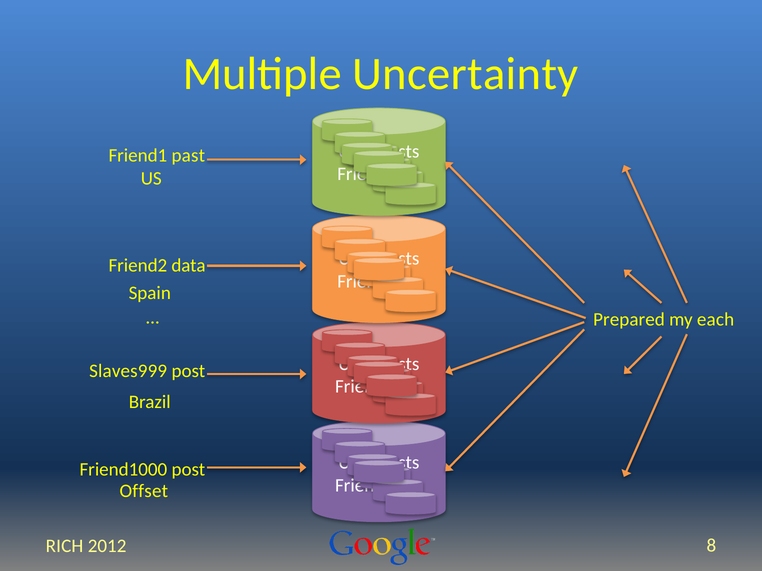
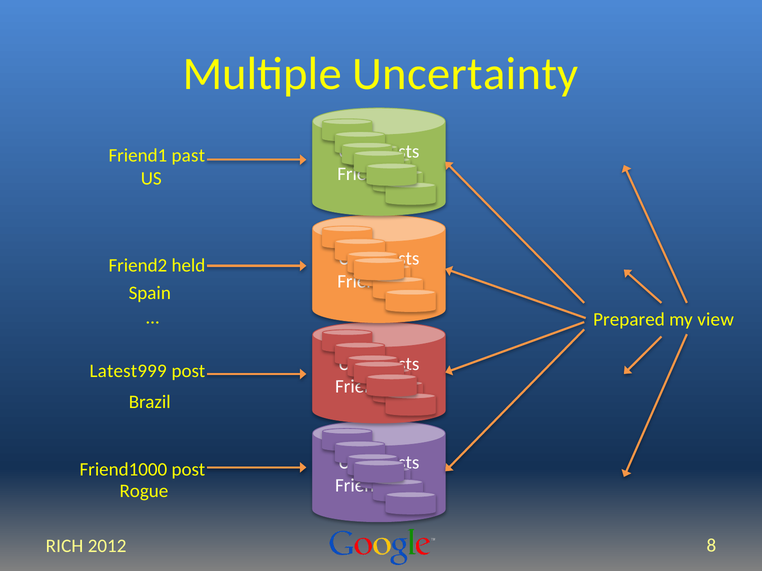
data: data -> held (188, 266)
each: each -> view (716, 320)
Slaves999: Slaves999 -> Latest999 (128, 371)
Offset: Offset -> Rogue (144, 491)
